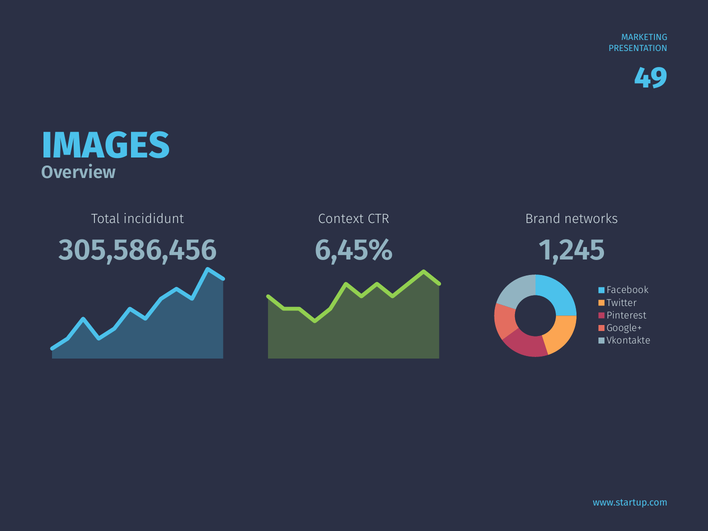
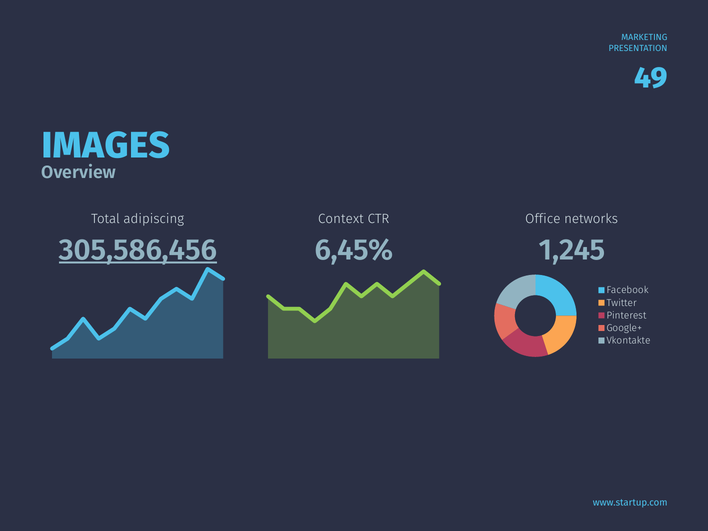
incididunt: incididunt -> adipiscing (154, 219)
Brand: Brand -> Office (543, 219)
305,586,456 underline: none -> present (138, 250)
